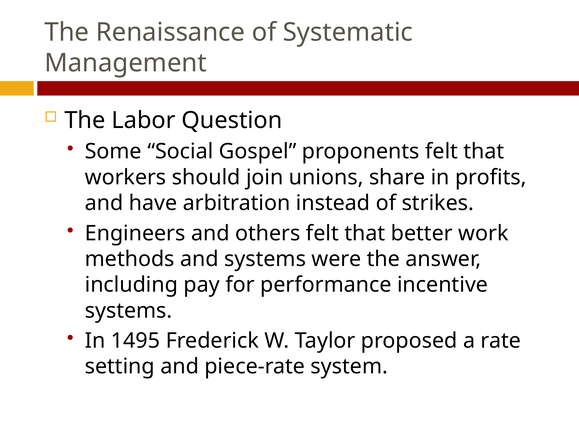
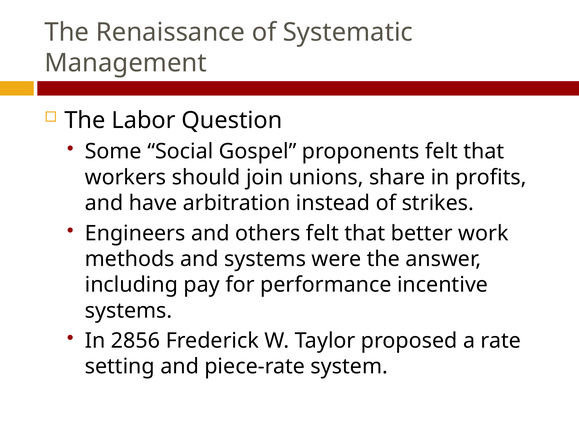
1495: 1495 -> 2856 (136, 341)
